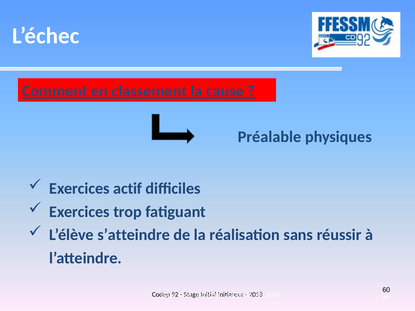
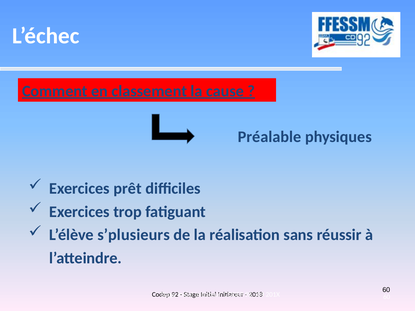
actif: actif -> prêt (128, 189)
s’atteindre: s’atteindre -> s’plusieurs (134, 235)
